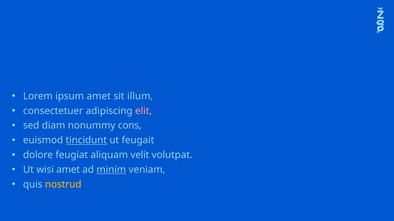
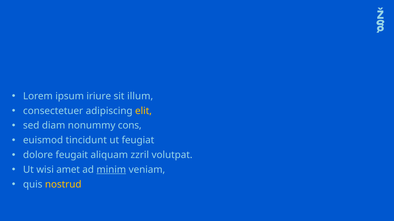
ipsum amet: amet -> iriure (99, 96)
elit colour: pink -> yellow (143, 111)
tincidunt underline: present -> none (86, 141)
feugait: feugait -> feugiat (138, 141)
feugiat: feugiat -> feugait (72, 155)
velit: velit -> zzril (140, 155)
